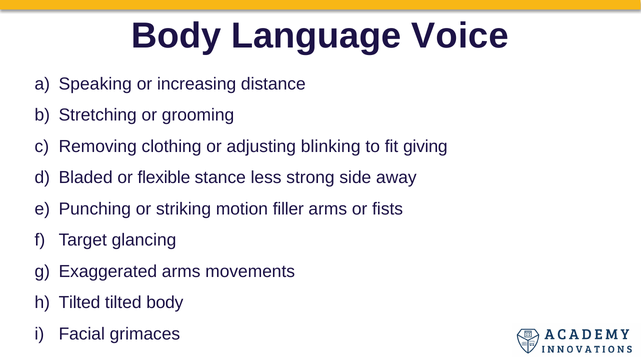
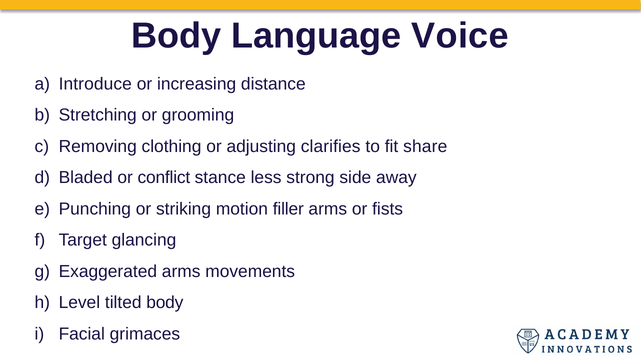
Speaking: Speaking -> Introduce (95, 84)
blinking: blinking -> clarifies (331, 146)
giving: giving -> share (425, 146)
flexible: flexible -> conflict (164, 177)
Tilted: Tilted -> Level (79, 302)
